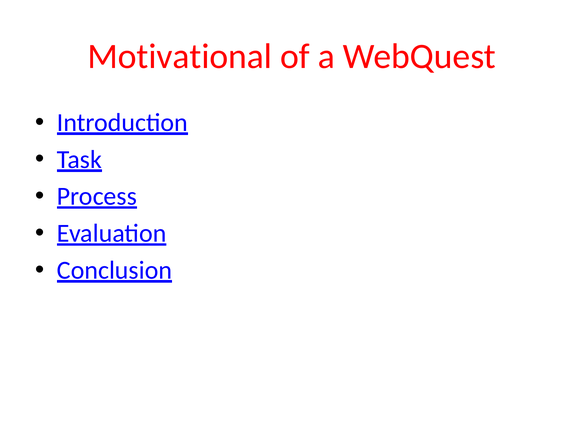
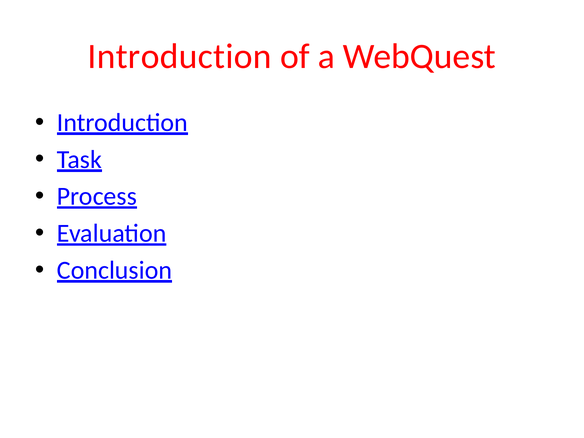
Motivational: Motivational -> Introduction (180, 57)
